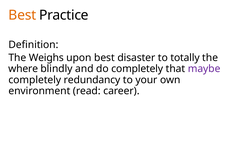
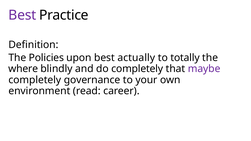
Best colour: orange -> purple (22, 15)
Weighs: Weighs -> Policies (46, 58)
disaster: disaster -> actually (136, 58)
redundancy: redundancy -> governance (92, 80)
